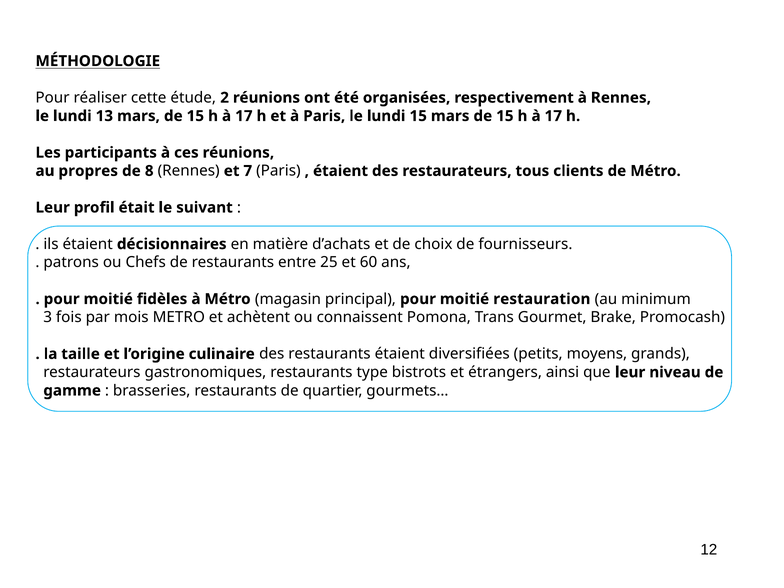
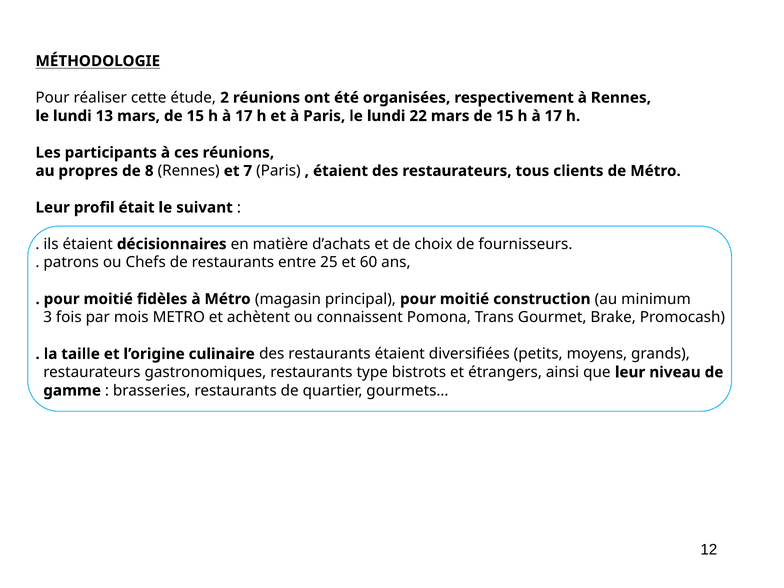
lundi 15: 15 -> 22 (418, 116)
restauration: restauration -> construction (542, 299)
